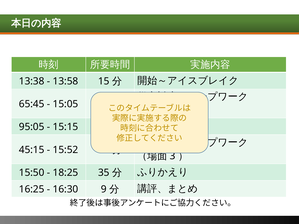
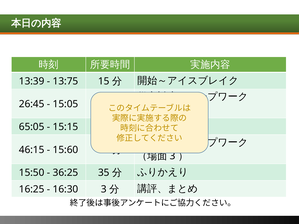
13:38: 13:38 -> 13:39 (32, 81)
13:58: 13:58 -> 13:75 (65, 81)
65:45: 65:45 -> 26:45 (32, 104)
95:05: 95:05 -> 65:05 (32, 127)
45:15: 45:15 -> 46:15 (32, 150)
15:52: 15:52 -> 15:60 (65, 150)
18:25: 18:25 -> 36:25 (65, 173)
16:30 9: 9 -> 3 (104, 189)
